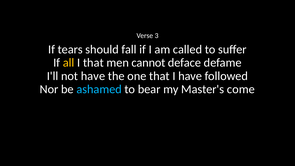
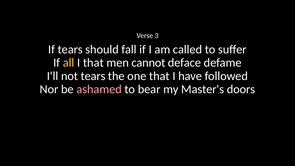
not have: have -> tears (93, 76)
ashamed colour: light blue -> pink (99, 89)
come: come -> doors (241, 89)
